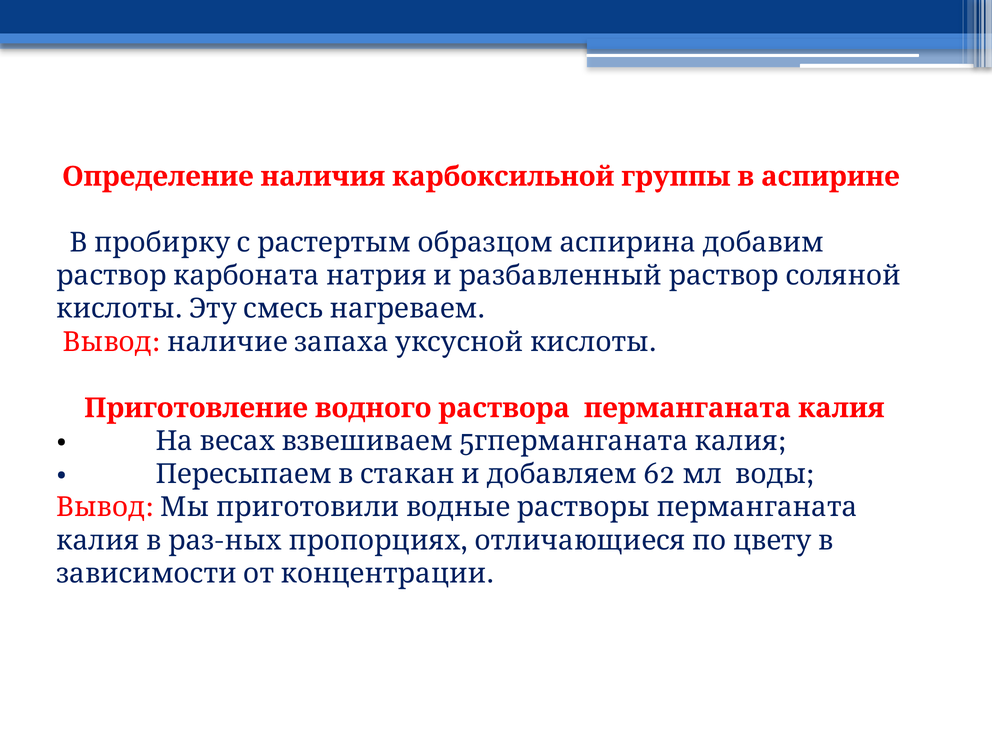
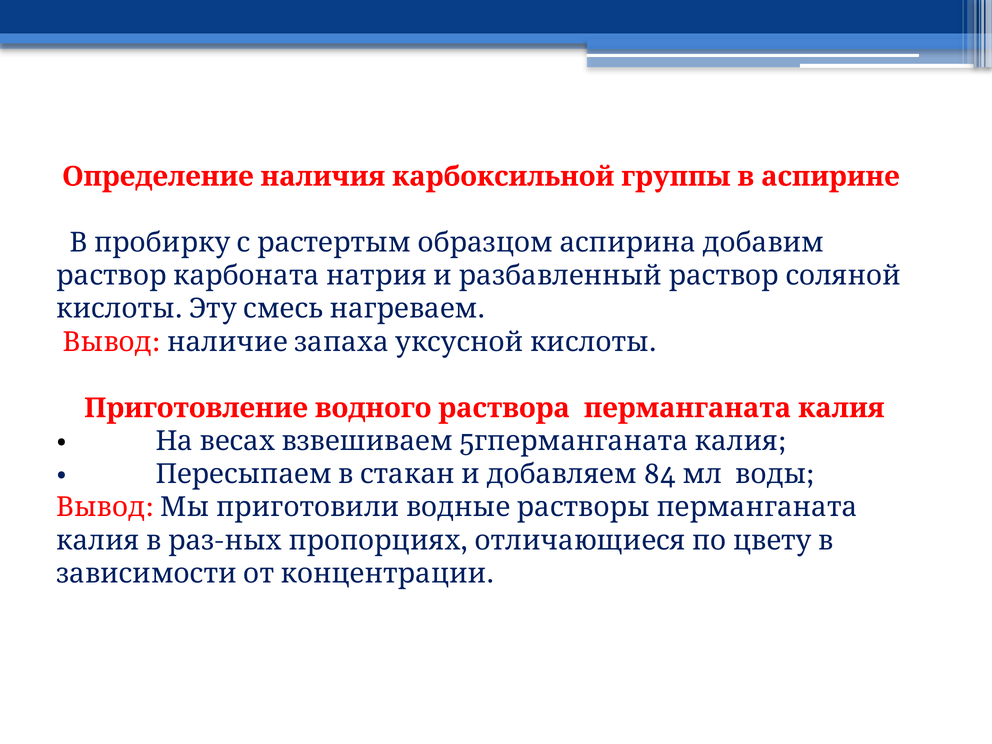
62: 62 -> 84 (660, 474)
